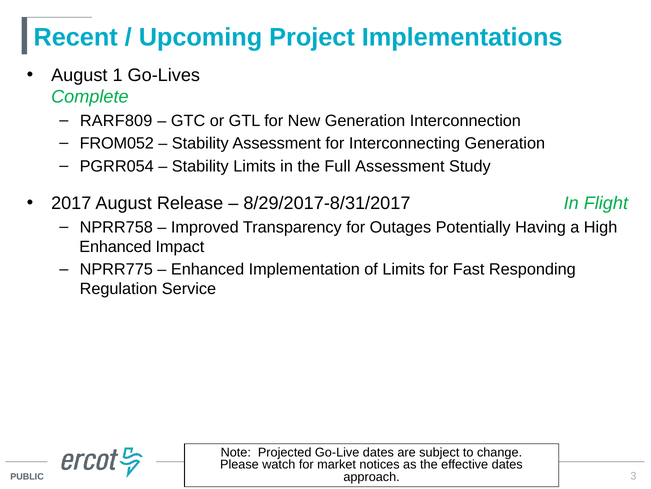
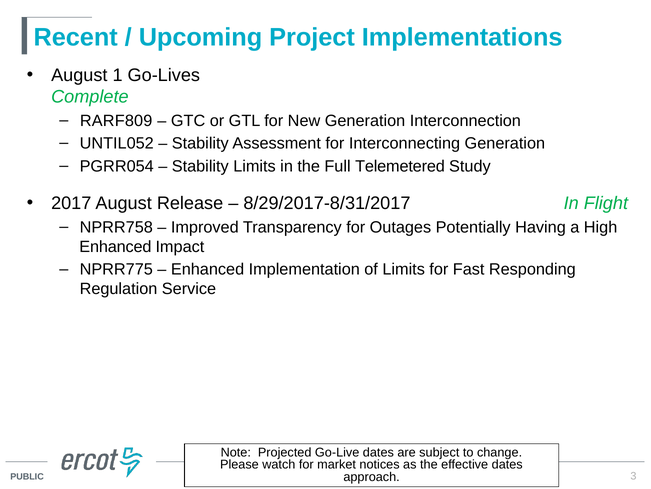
FROM052: FROM052 -> UNTIL052 (117, 143)
Full Assessment: Assessment -> Telemetered (400, 166)
